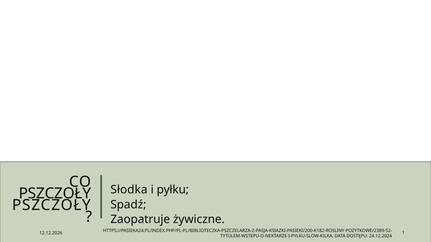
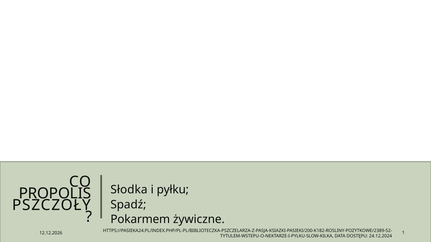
PSZCZOŁY: PSZCZOŁY -> PROPOLIS (55, 194)
Zaopatruje: Zaopatruje -> Pokarmem (140, 220)
